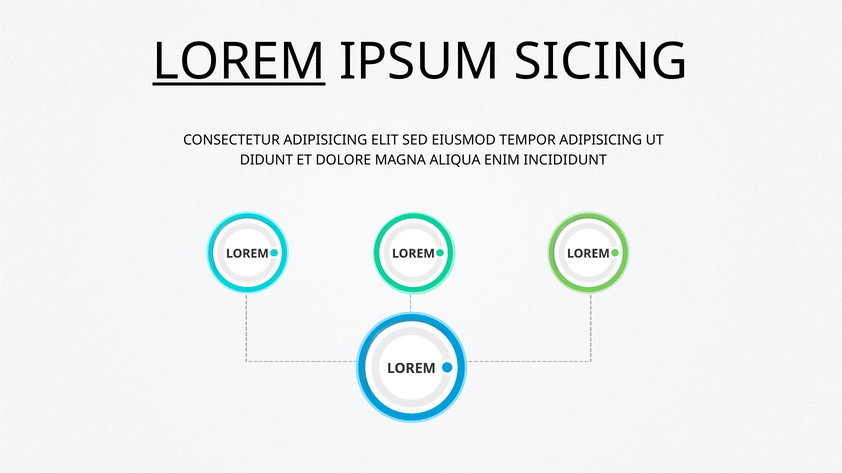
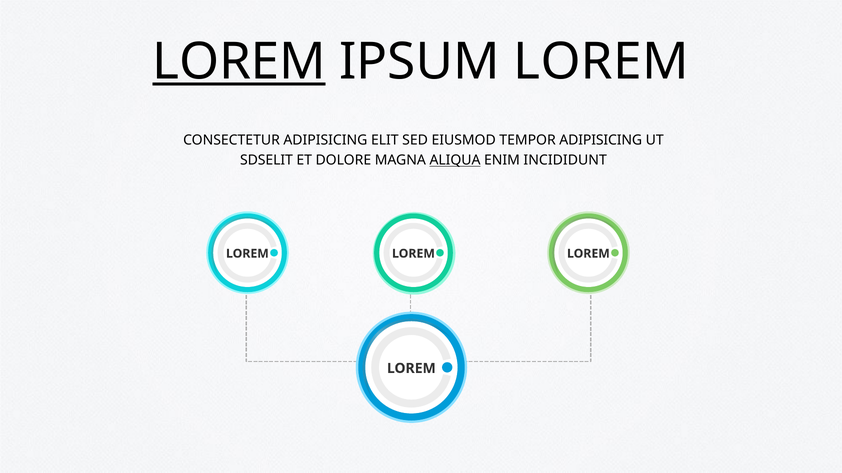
IPSUM SICING: SICING -> LOREM (601, 62)
DIDUNT: DIDUNT -> SDSELIT (266, 160)
ALIQUA underline: none -> present (455, 160)
